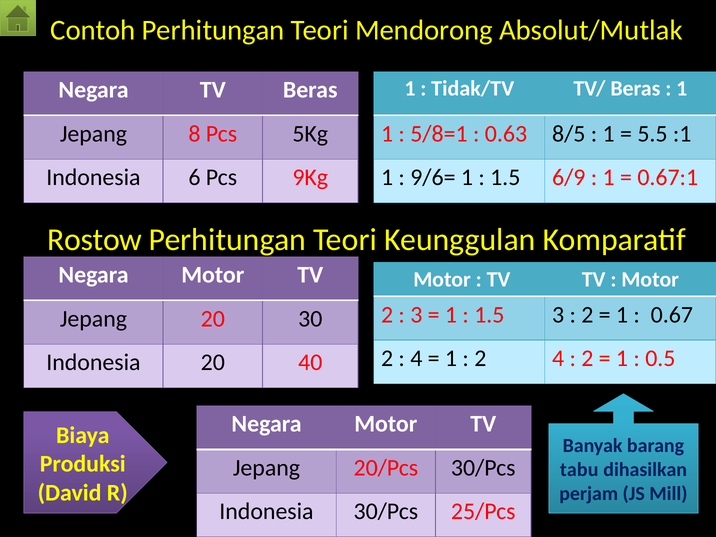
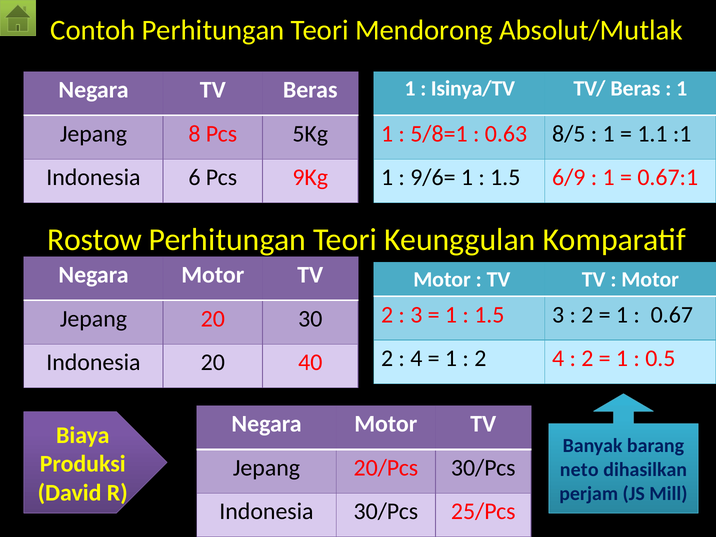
Tidak/TV: Tidak/TV -> Isinya/TV (473, 89)
5.5: 5.5 -> 1.1 (652, 134)
tabu: tabu -> neto (579, 470)
